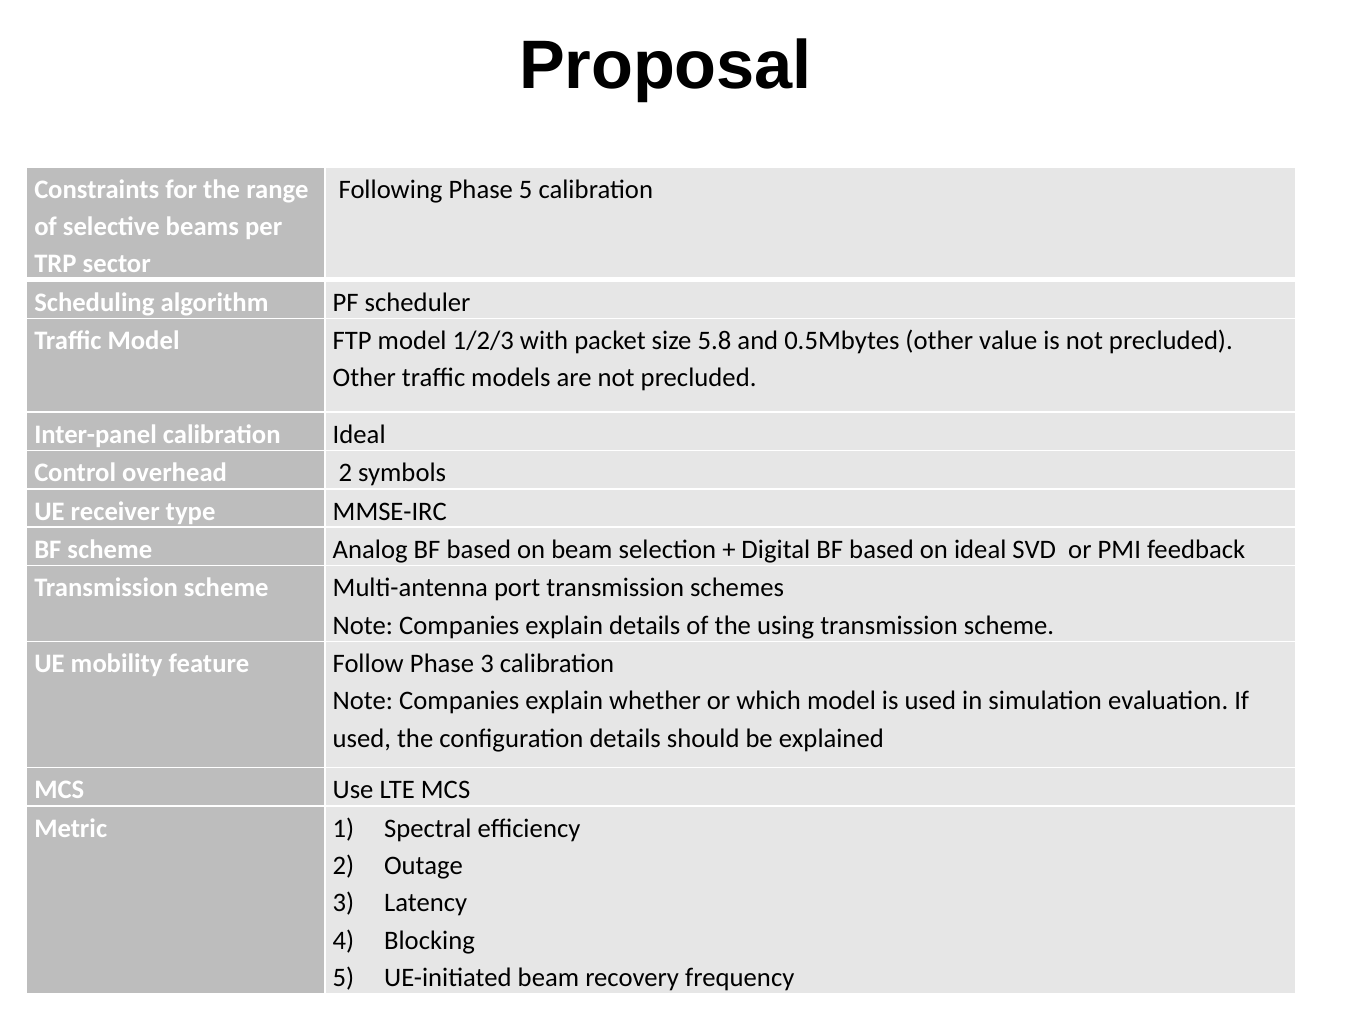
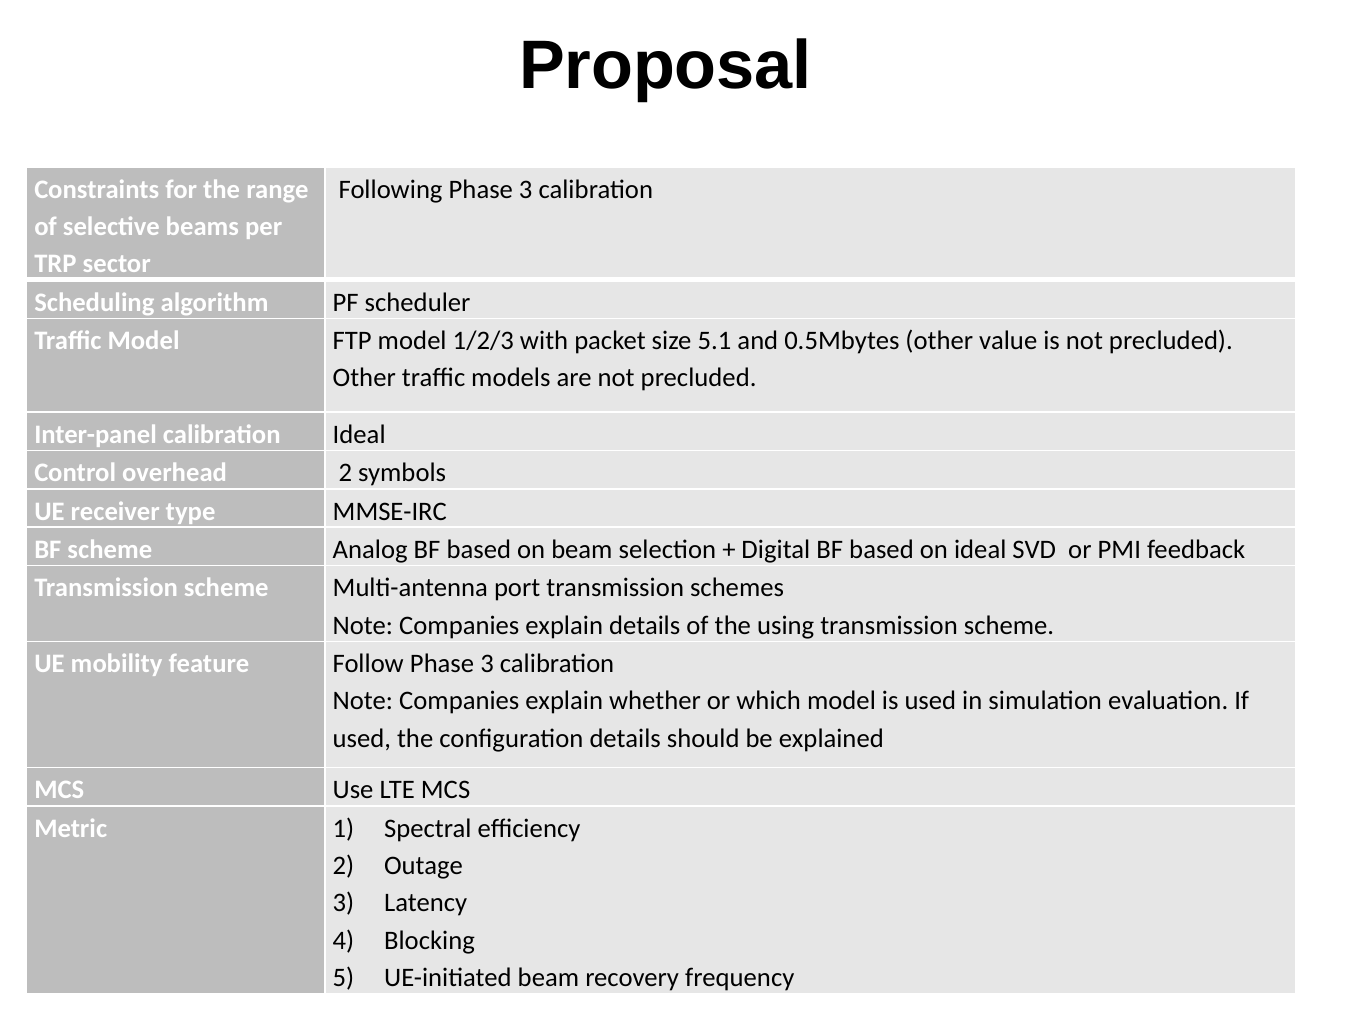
Following Phase 5: 5 -> 3 (526, 189)
5.8: 5.8 -> 5.1 (714, 341)
